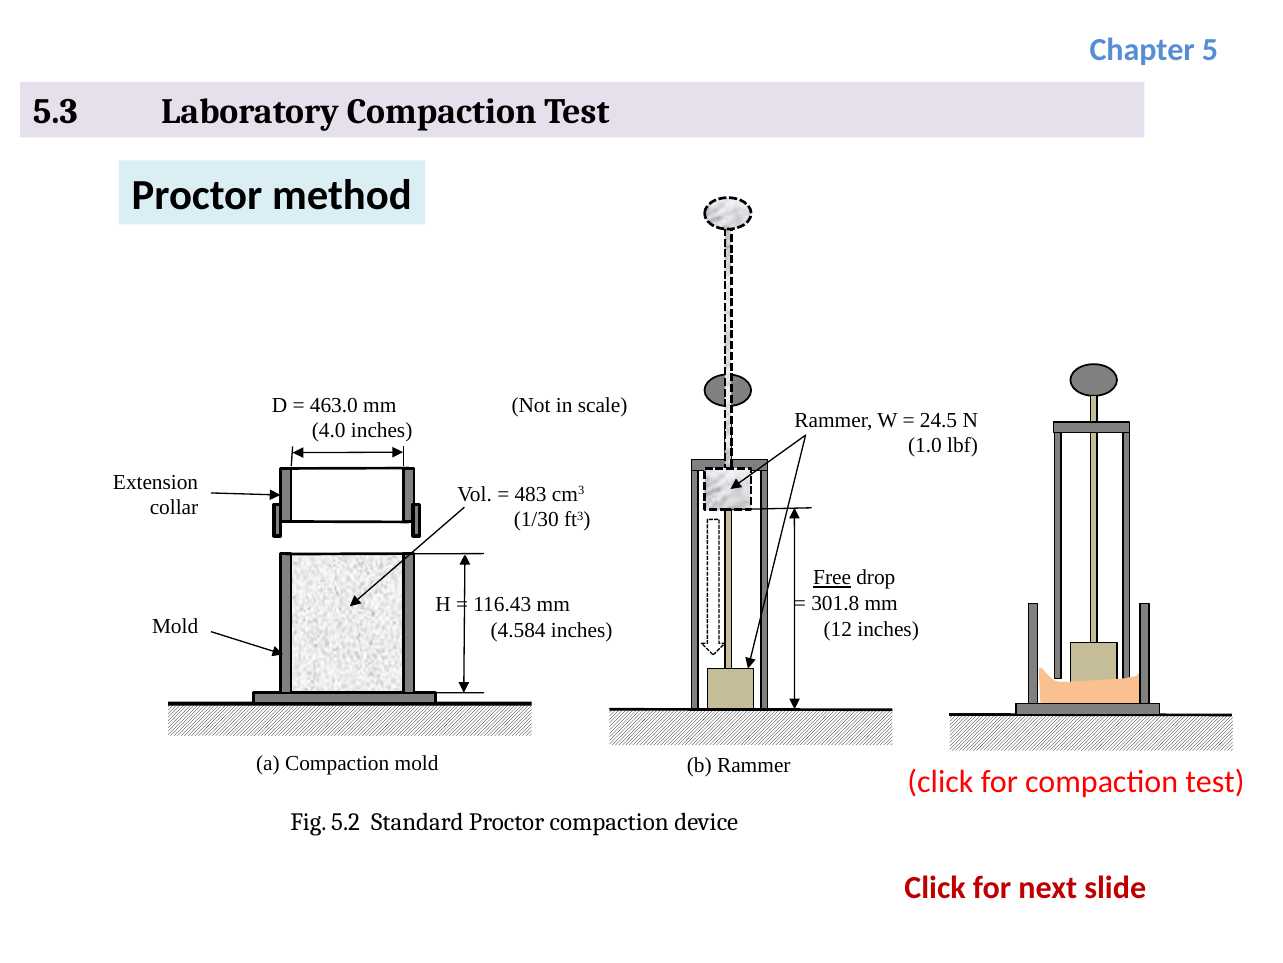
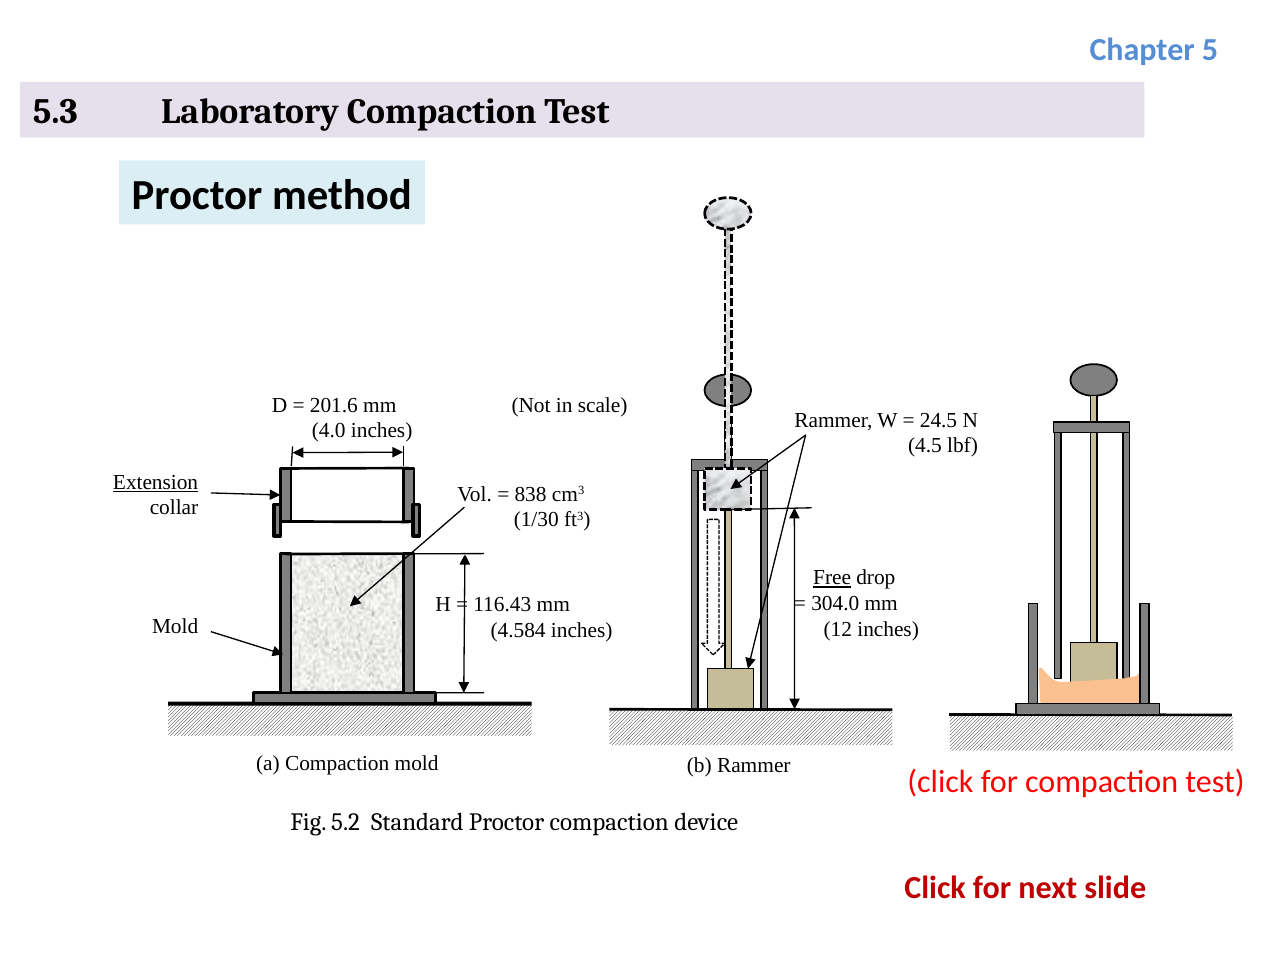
463.0: 463.0 -> 201.6 (334, 405)
1.0: 1.0 -> 4.5 (925, 445)
Extension underline: none -> present (156, 482)
483: 483 -> 838 (531, 494)
301.8: 301.8 -> 304.0 (835, 603)
